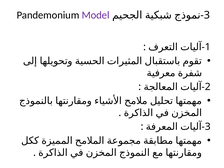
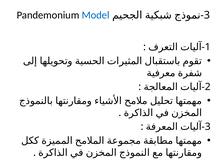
Model colour: purple -> blue (96, 15)
